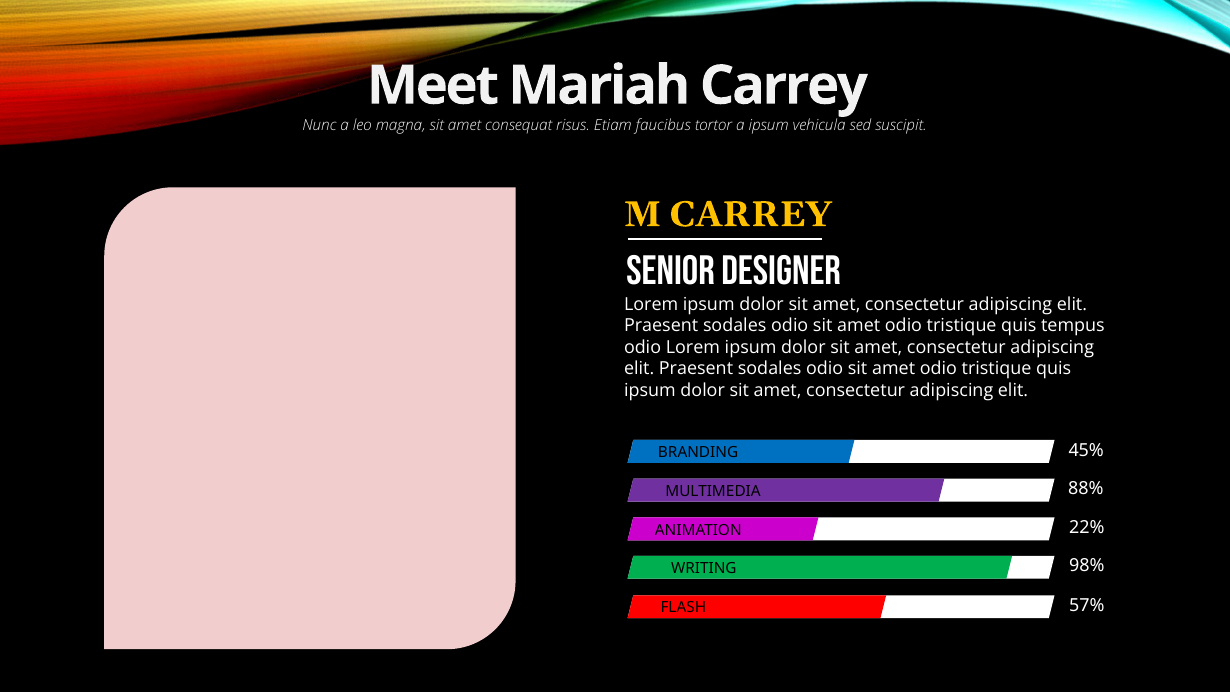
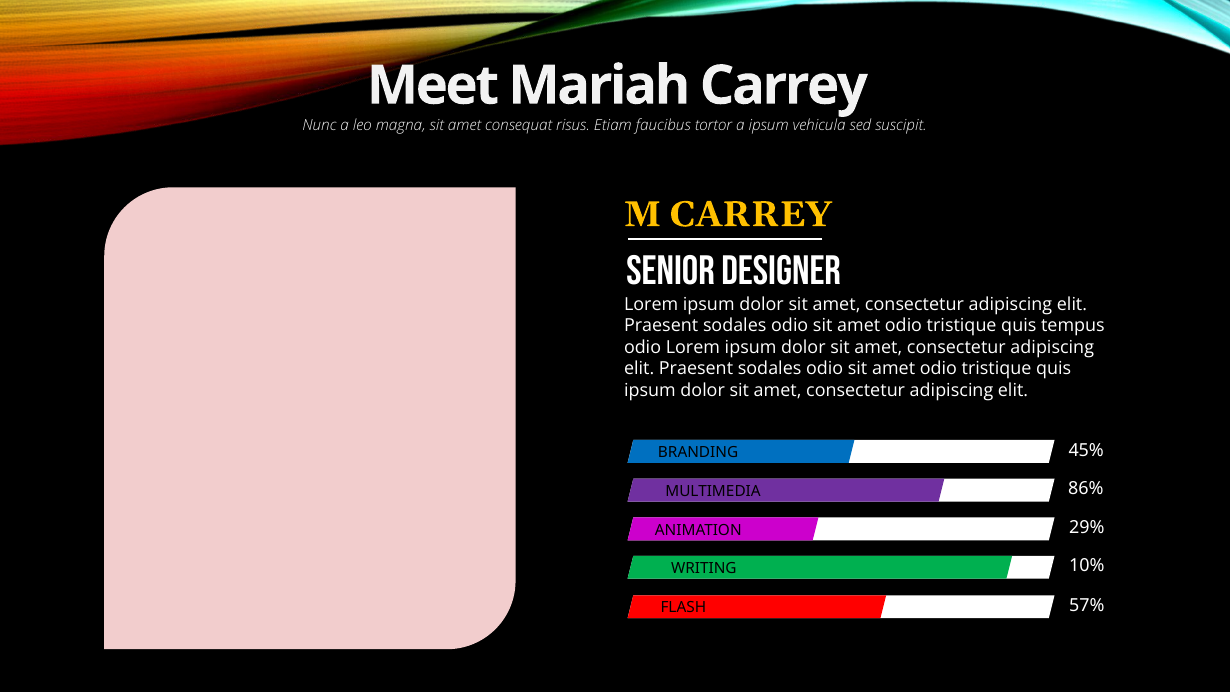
88%: 88% -> 86% (1086, 489)
22%: 22% -> 29% (1087, 528)
98%: 98% -> 10% (1087, 566)
